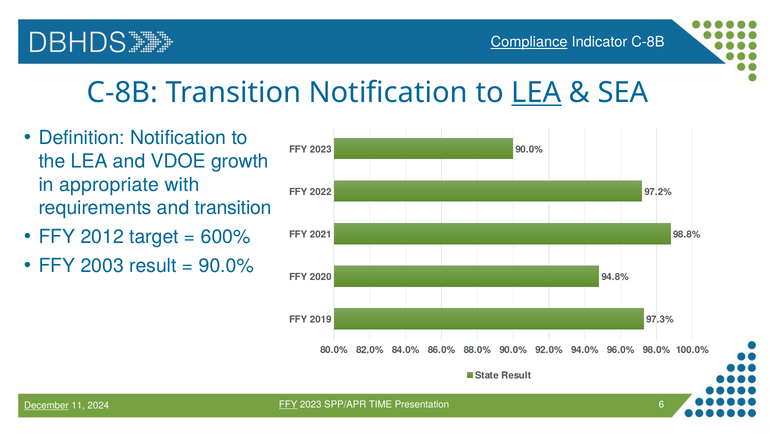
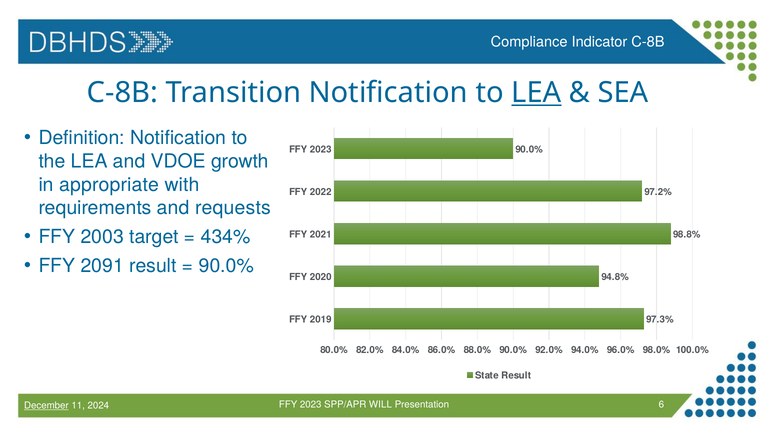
Compliance underline: present -> none (529, 42)
and transition: transition -> requests (233, 208)
2012: 2012 -> 2003 (102, 237)
600%: 600% -> 434% (226, 237)
2003: 2003 -> 2091 (102, 266)
FFY underline: present -> none (288, 405)
TIME: TIME -> WILL (380, 405)
